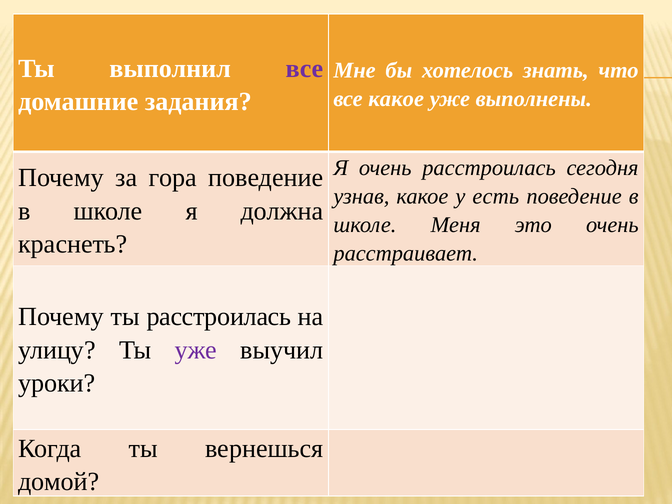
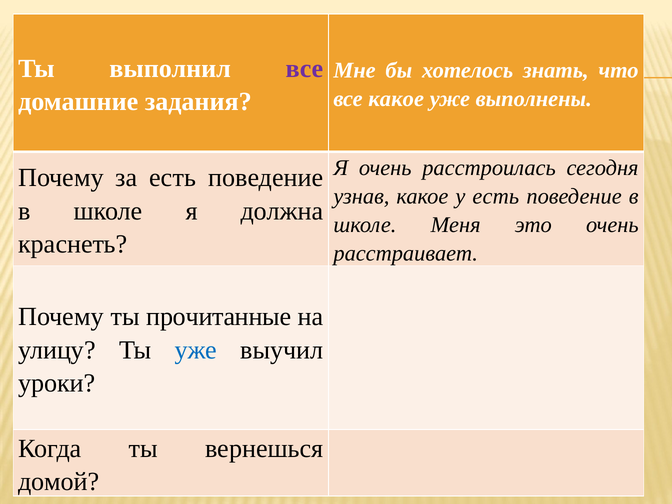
за гора: гора -> есть (173, 178)
ты расстроилась: расстроилась -> прочитанные (219, 317)
уже colour: purple -> blue (196, 350)
